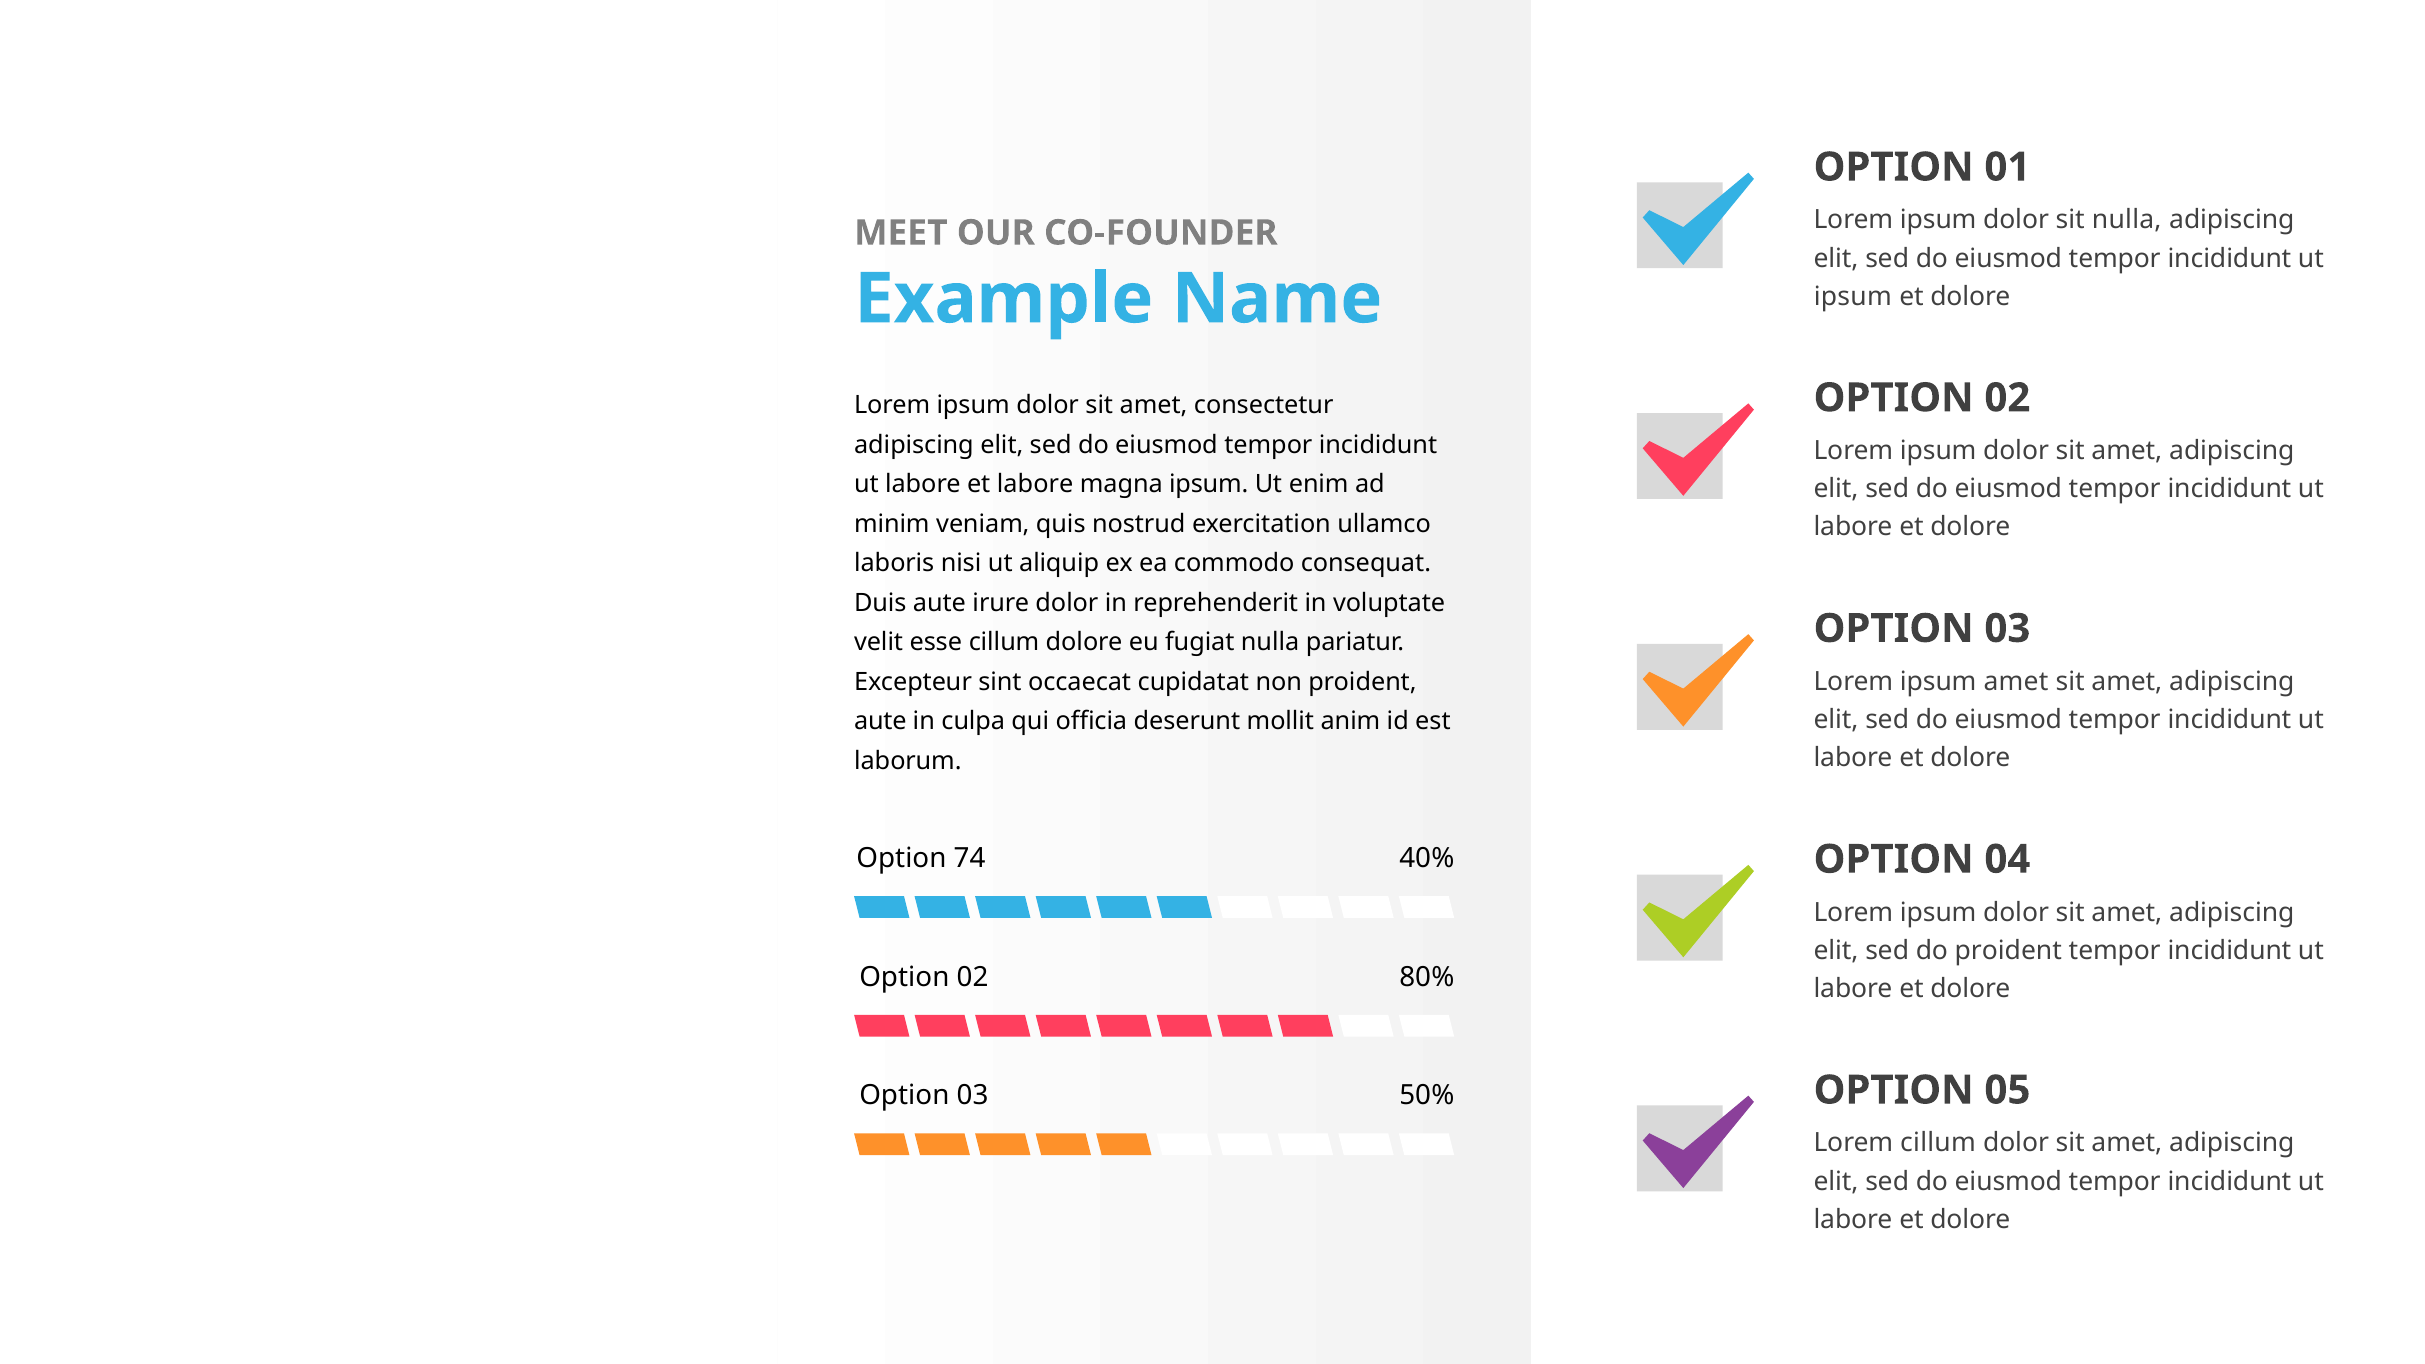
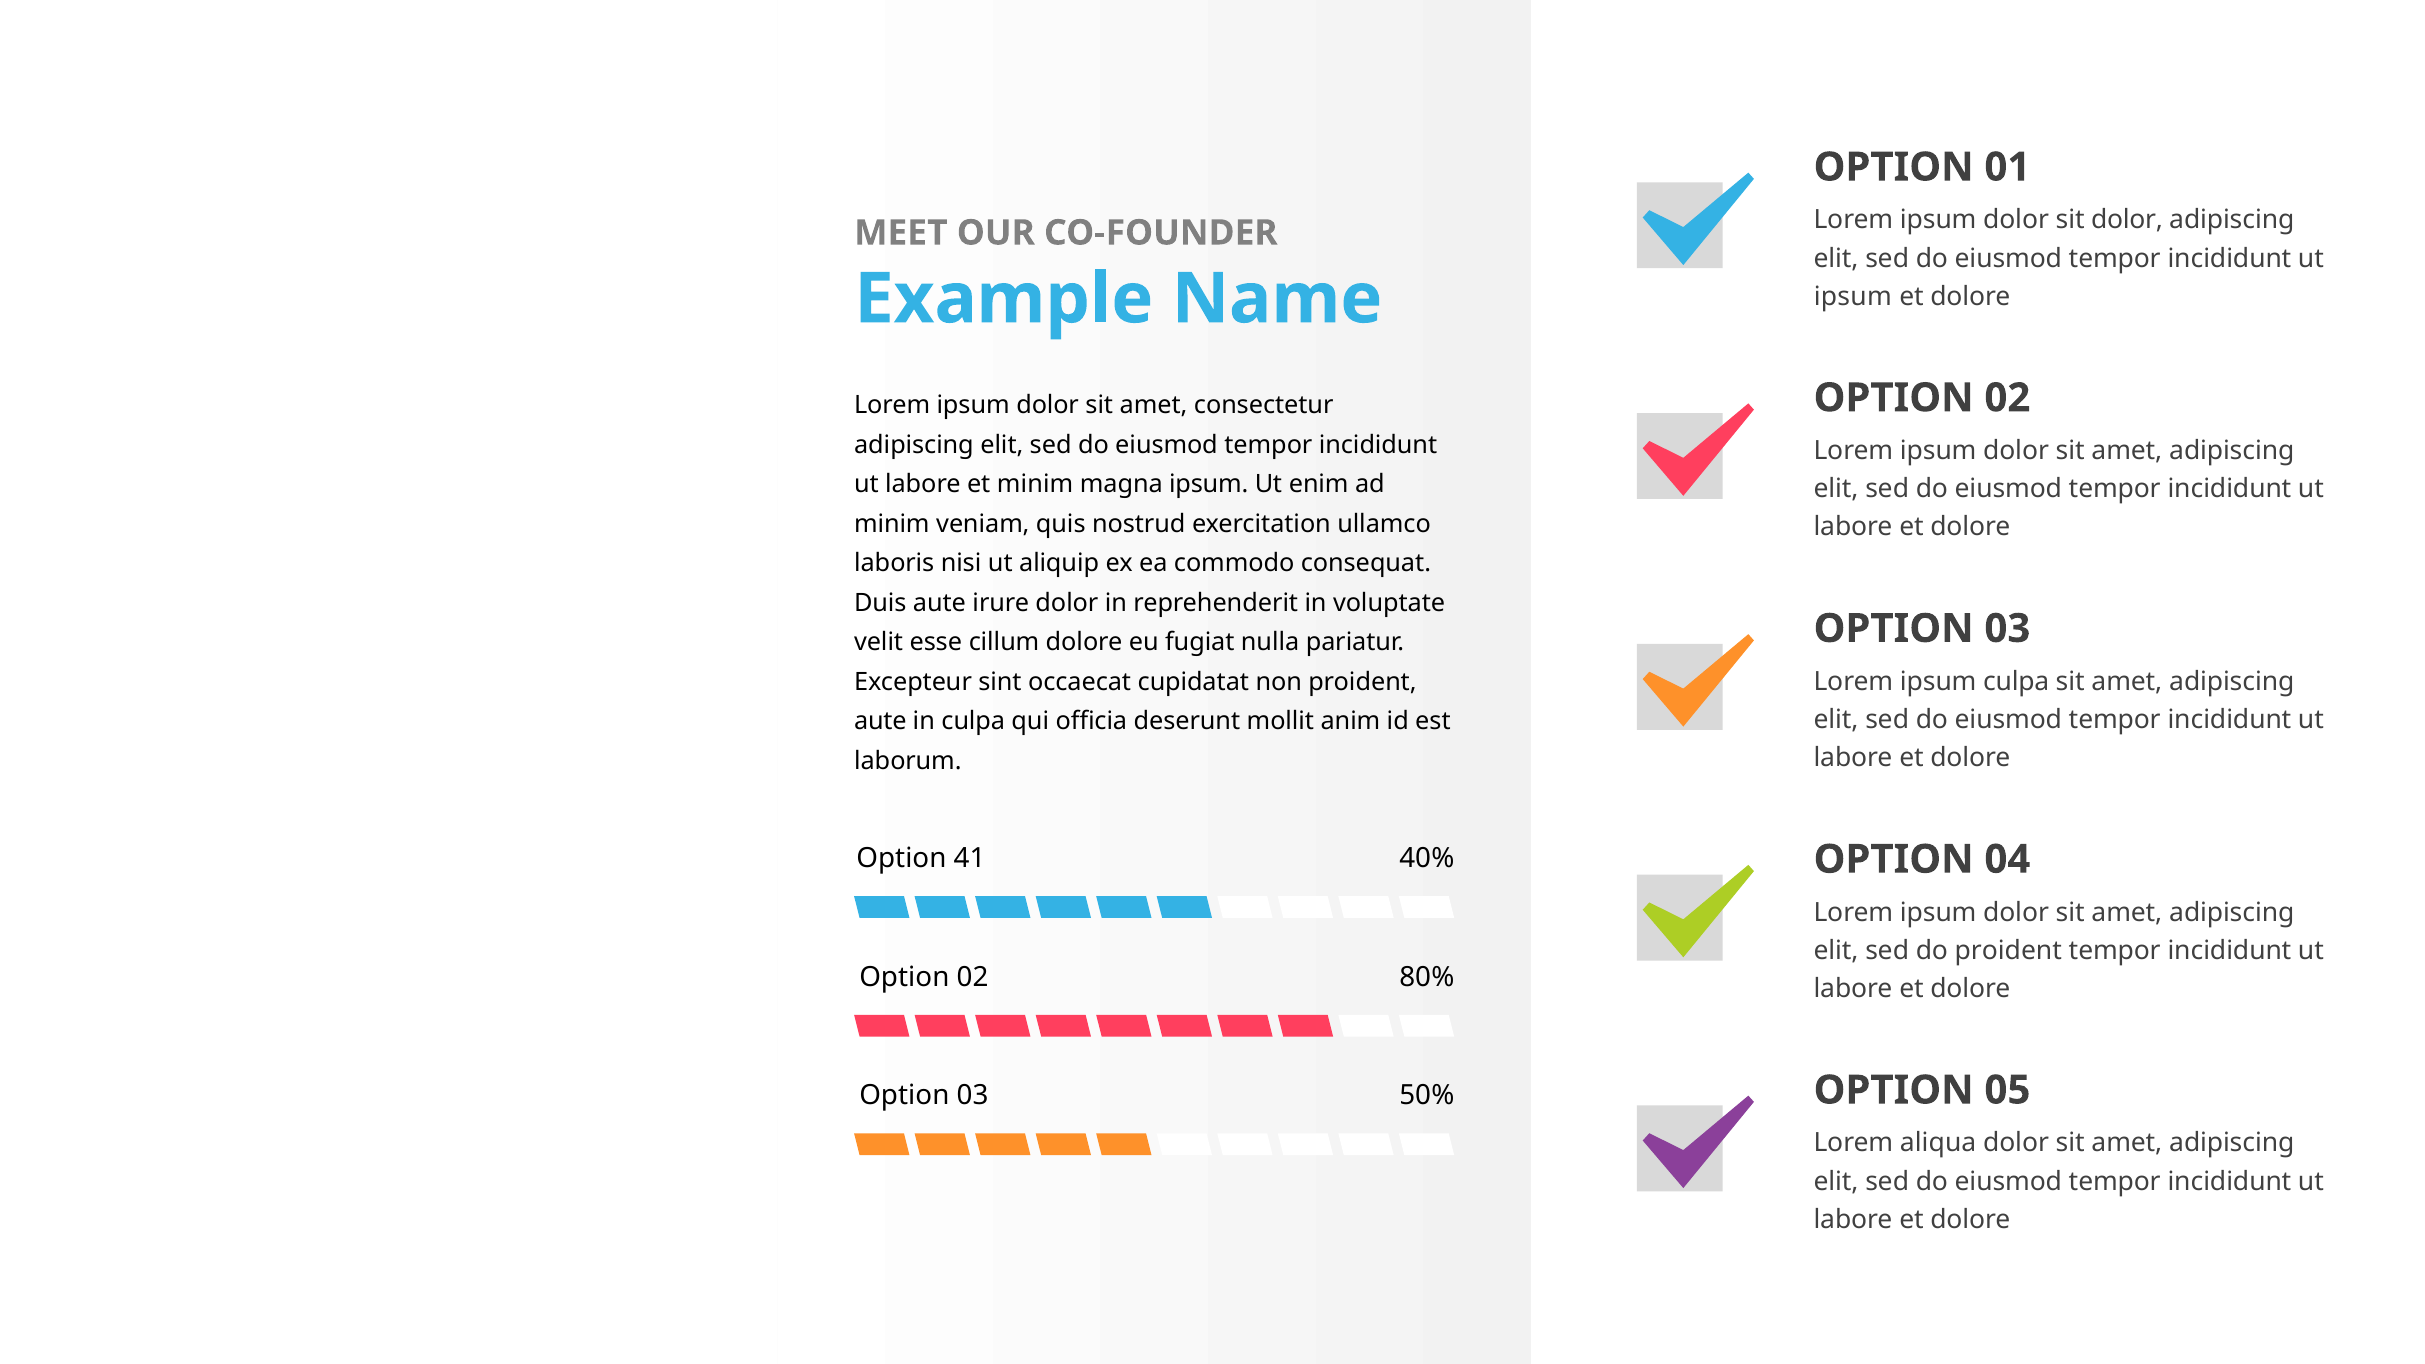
sit nulla: nulla -> dolor (2127, 220)
et labore: labore -> minim (1035, 485)
ipsum amet: amet -> culpa (2016, 682)
74: 74 -> 41 (970, 858)
Lorem cillum: cillum -> aliqua (1938, 1143)
